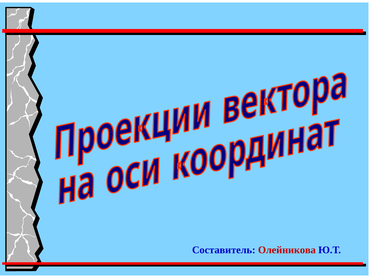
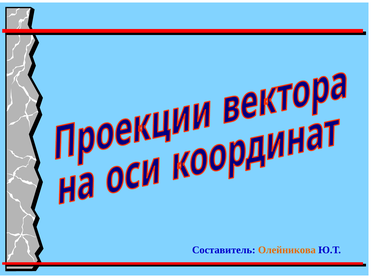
Олейникова colour: red -> orange (287, 250)
